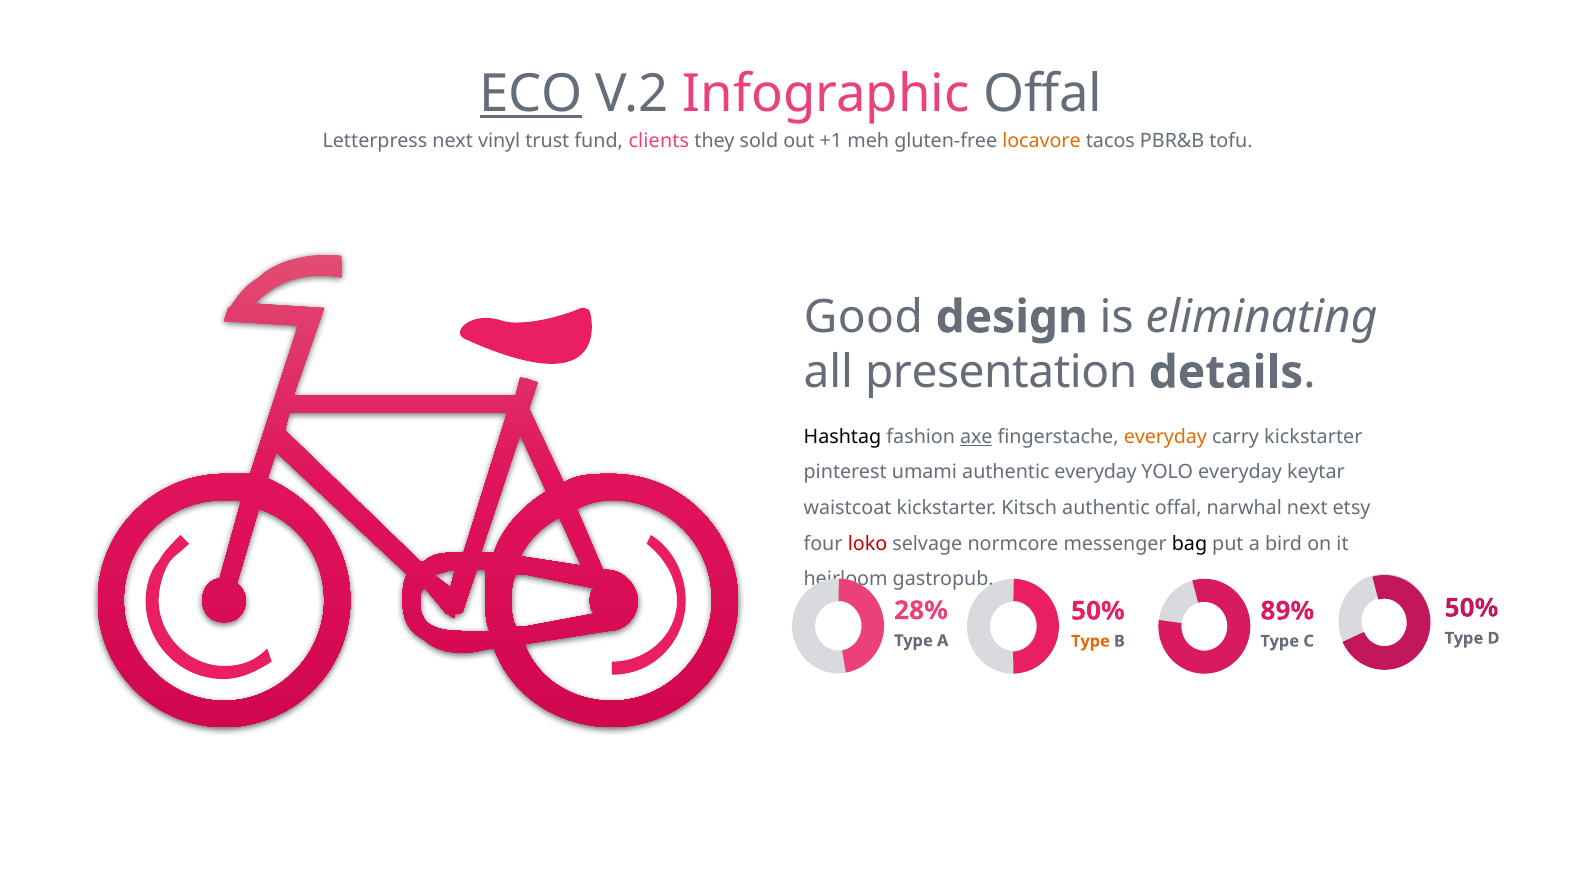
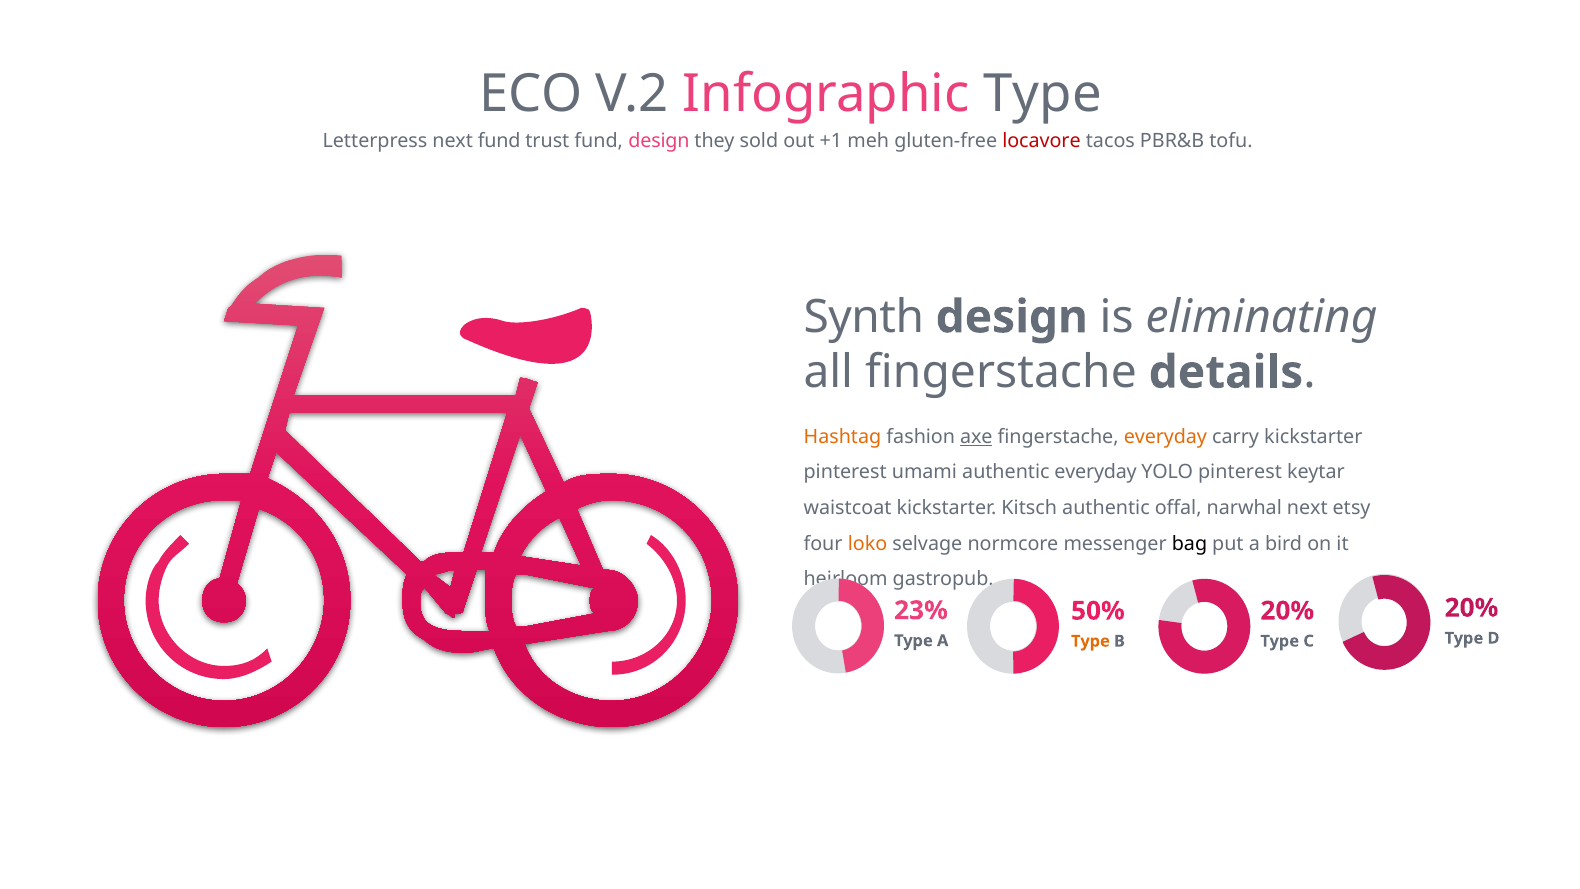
ECO underline: present -> none (531, 94)
Infographic Offal: Offal -> Type (1043, 94)
next vinyl: vinyl -> fund (499, 141)
fund clients: clients -> design (659, 141)
locavore colour: orange -> red (1041, 141)
Good: Good -> Synth (864, 317)
all presentation: presentation -> fingerstache (1001, 372)
Hashtag colour: black -> orange (842, 437)
YOLO everyday: everyday -> pinterest (1240, 472)
loko colour: red -> orange (868, 543)
50%: 50% -> 20% (1471, 608)
28%: 28% -> 23% (921, 610)
89%: 89% -> 20% (1287, 611)
